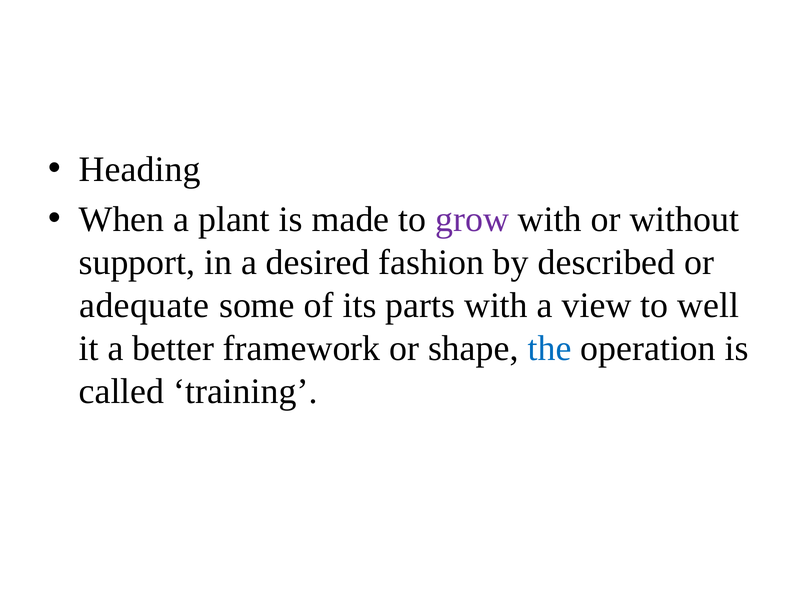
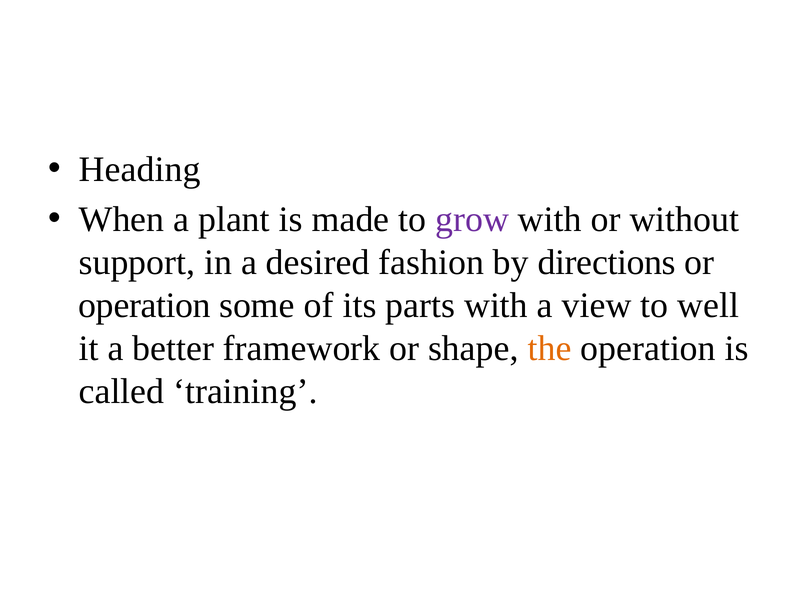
described: described -> directions (607, 263)
adequate: adequate -> operation (145, 306)
the colour: blue -> orange (550, 349)
